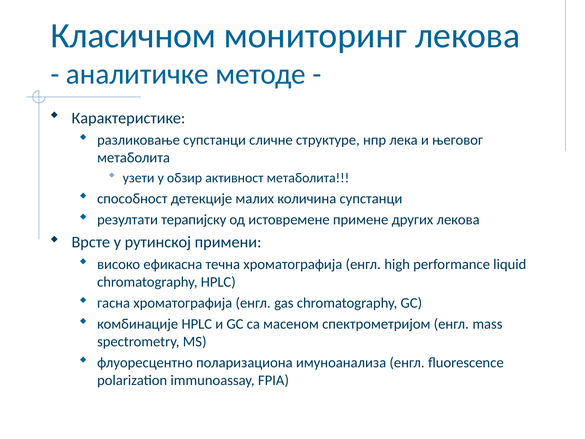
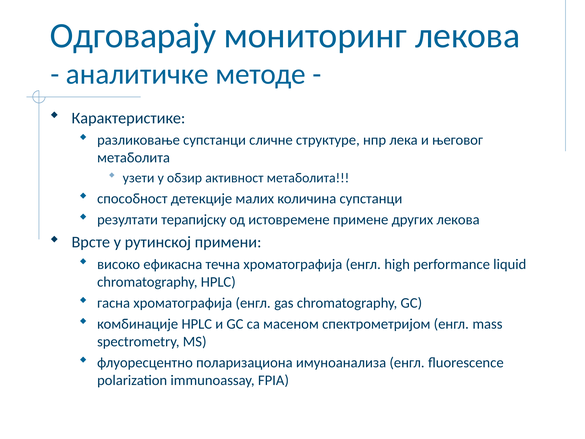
Класичном: Класичном -> Одговарају (133, 36)
